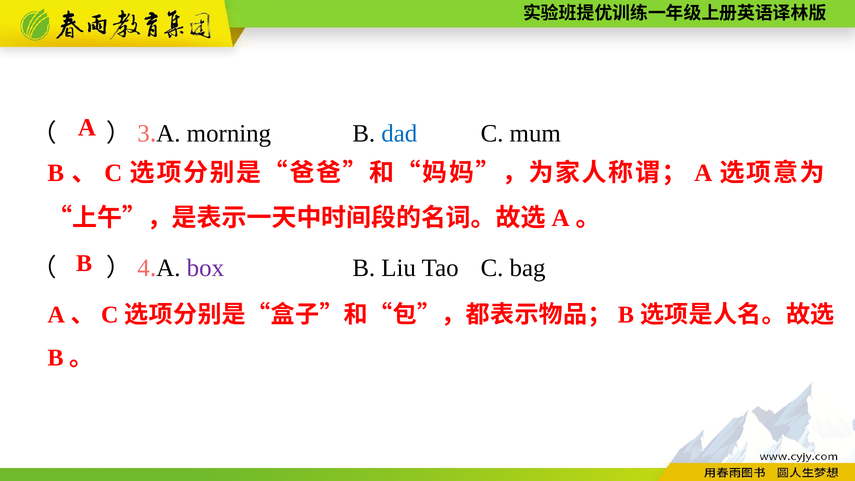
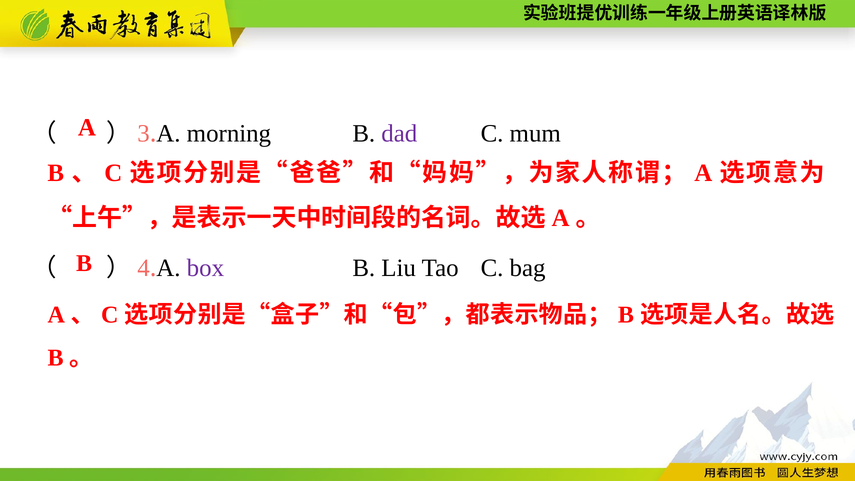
dad colour: blue -> purple (399, 133)
